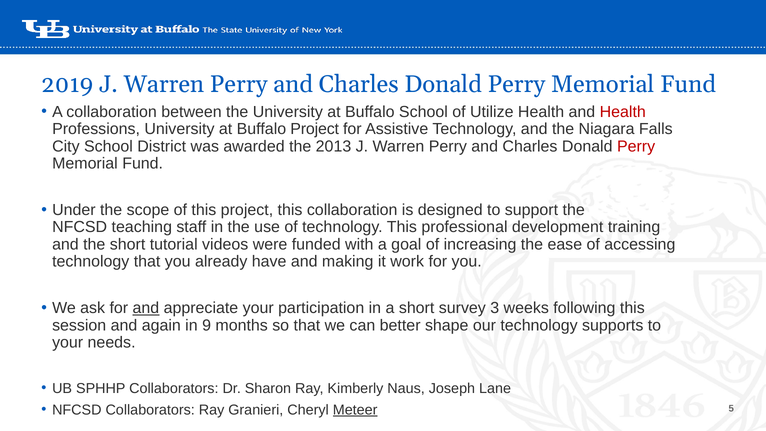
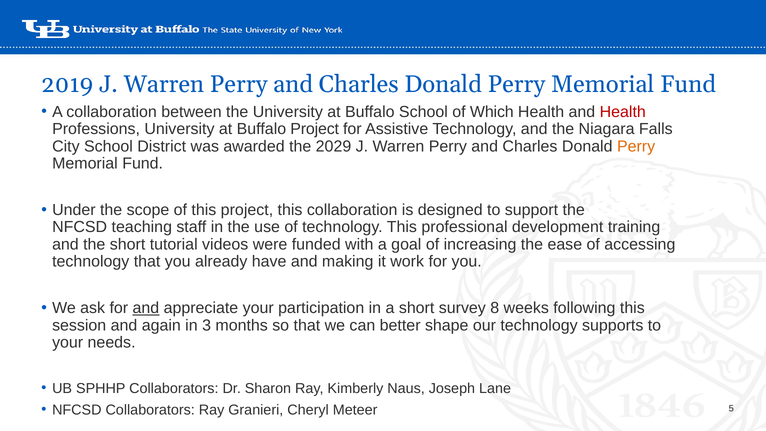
Utilize: Utilize -> Which (492, 112)
2013: 2013 -> 2029 (333, 146)
Perry colour: red -> orange (636, 146)
3: 3 -> 8 (495, 308)
9: 9 -> 3 (207, 325)
Meteer underline: present -> none (355, 410)
